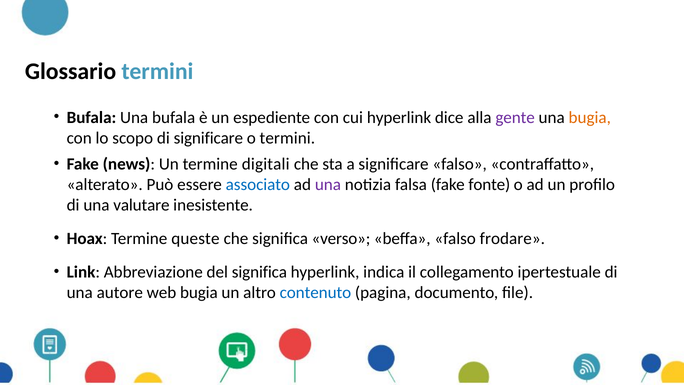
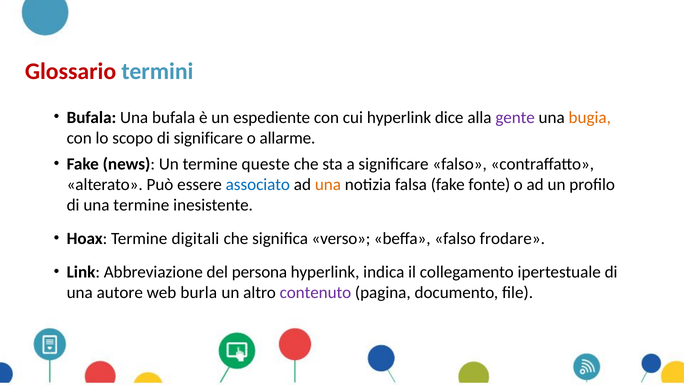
Glossario colour: black -> red (71, 71)
o termini: termini -> allarme (287, 138)
digitali: digitali -> queste (266, 164)
una colour: purple -> orange (328, 185)
una valutare: valutare -> termine (141, 205)
queste: queste -> digitali (195, 238)
del significa: significa -> persona (259, 272)
web bugia: bugia -> burla (199, 292)
contenuto colour: blue -> purple (315, 292)
